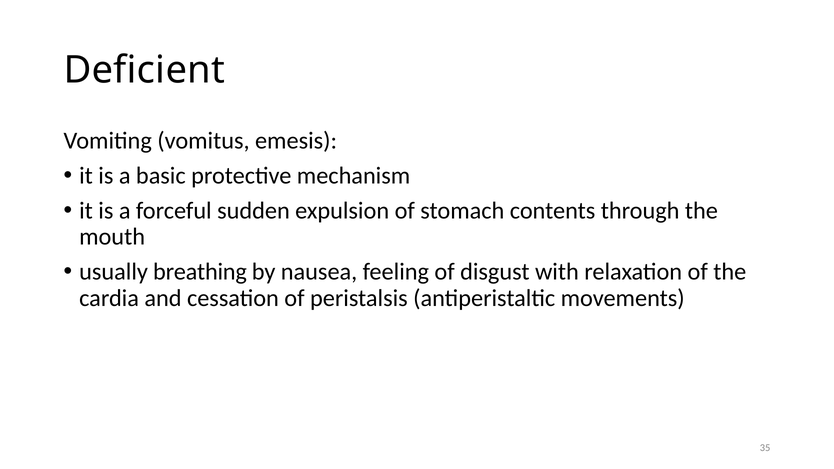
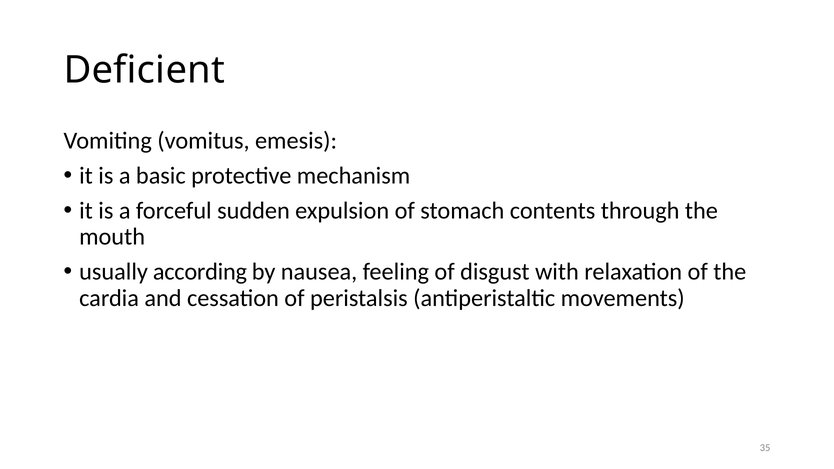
breathing: breathing -> according (200, 272)
